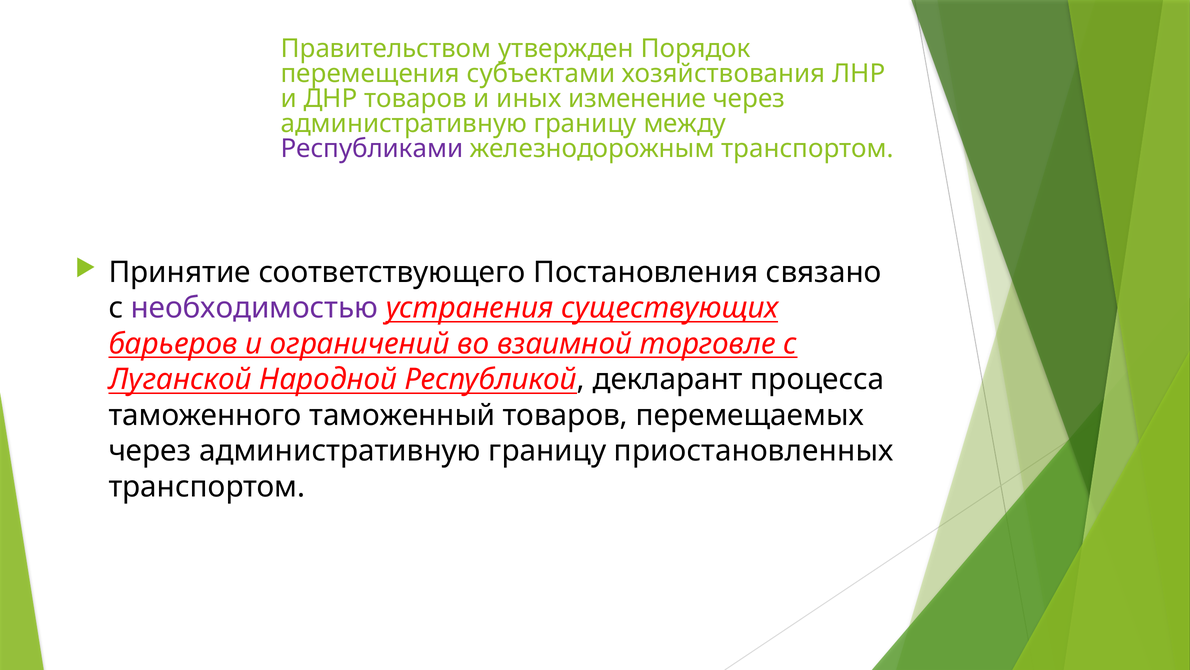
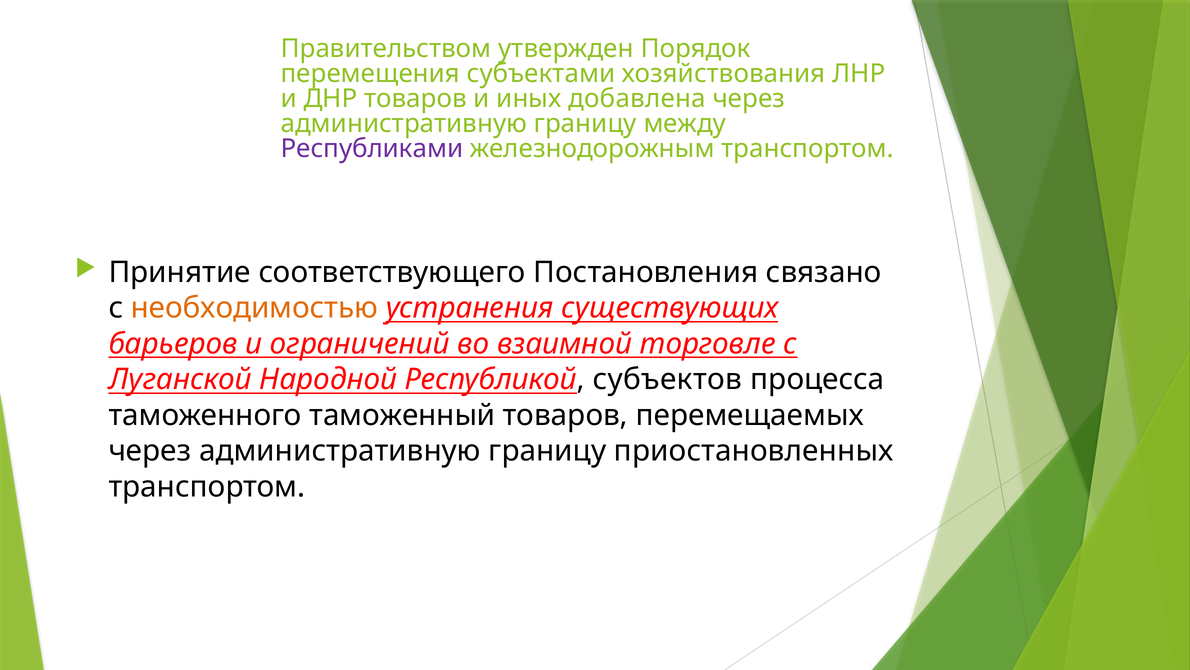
изменение: изменение -> добавлена (637, 99)
необходимостью colour: purple -> orange (254, 308)
декларант: декларант -> субъектов (667, 379)
